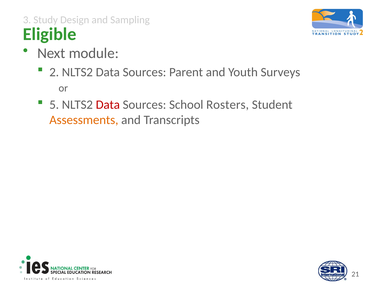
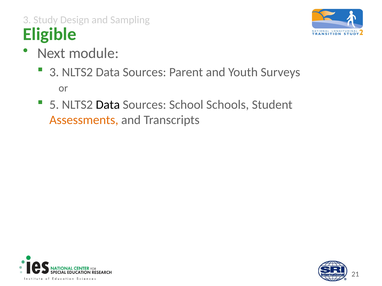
2: 2 -> 3 (54, 72)
Data colour: red -> black (108, 105)
Rosters: Rosters -> Schools (228, 105)
